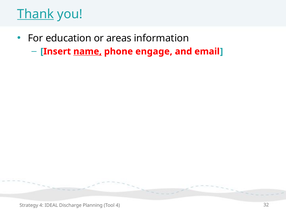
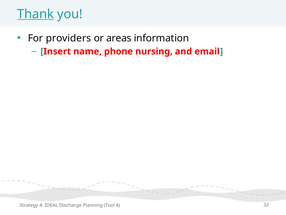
education: education -> providers (68, 38)
name underline: present -> none (88, 51)
engage: engage -> nursing (154, 51)
